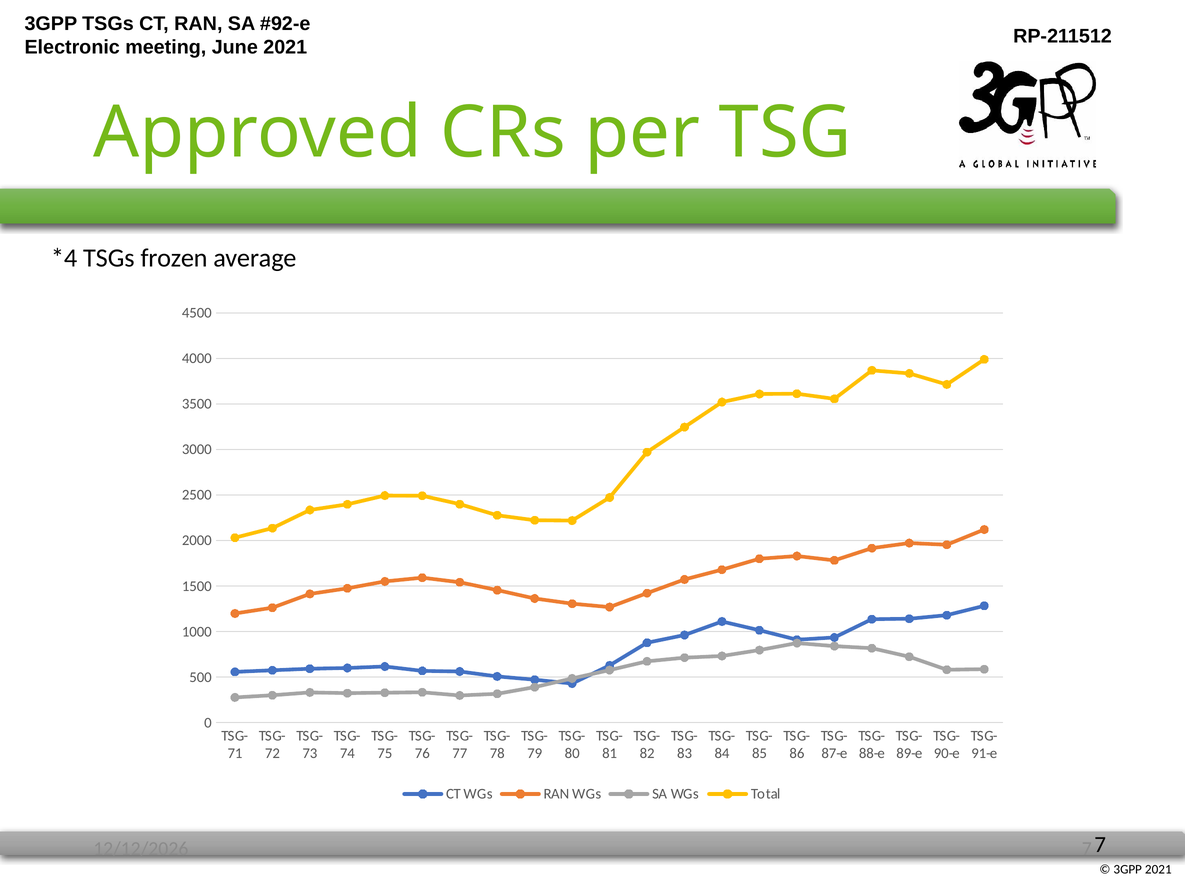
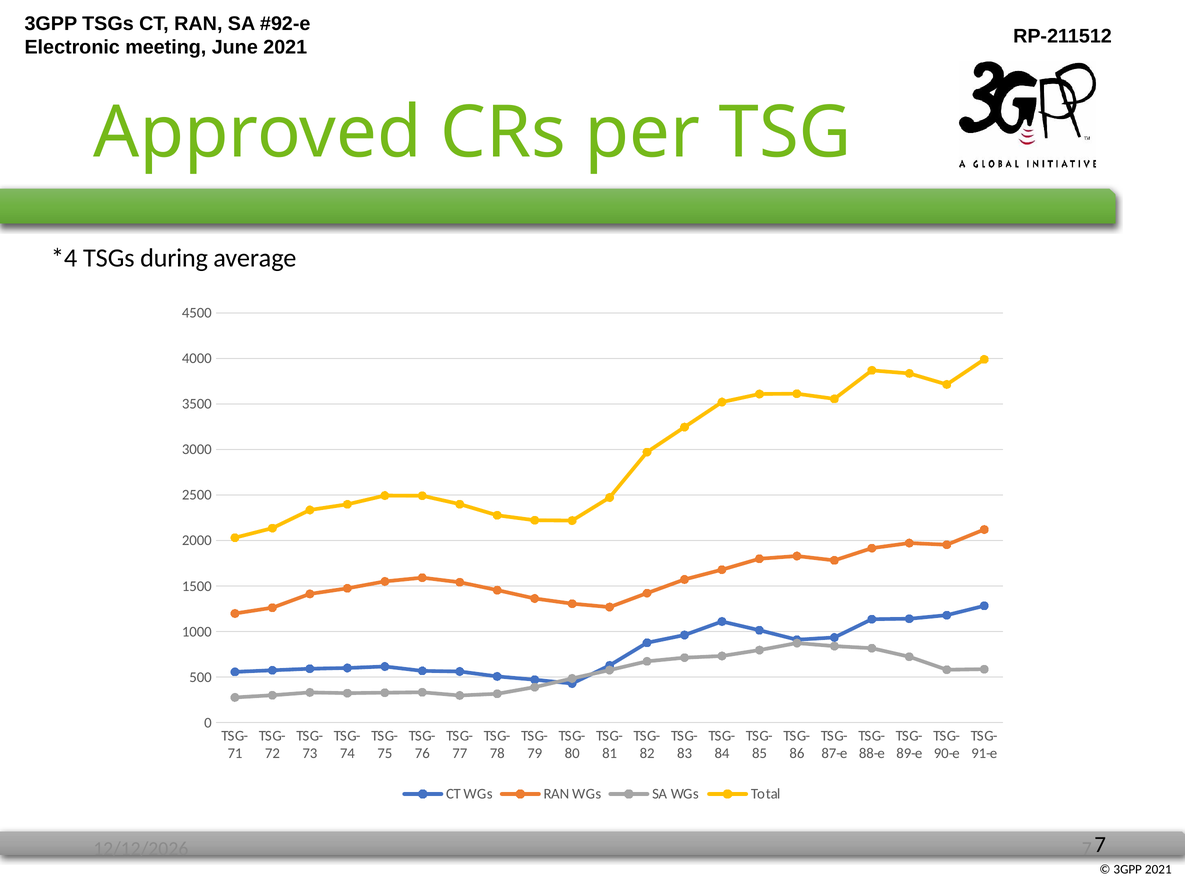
frozen: frozen -> during (174, 258)
